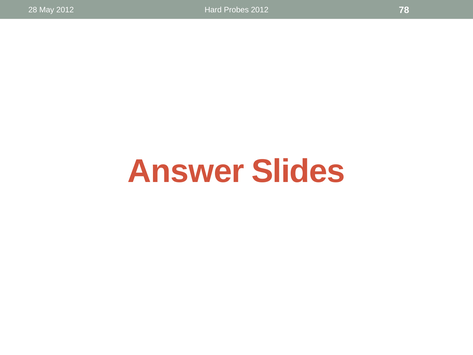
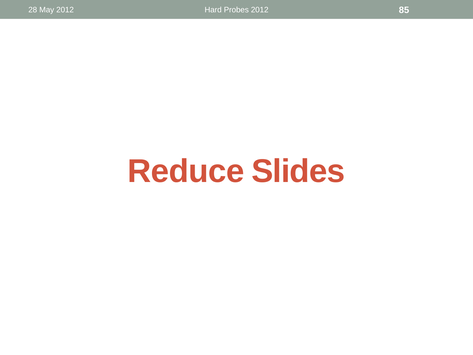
78: 78 -> 85 (404, 10)
Answer: Answer -> Reduce (186, 171)
